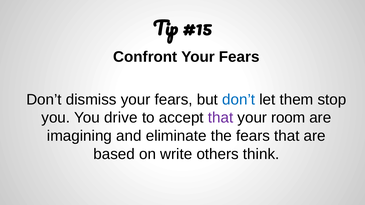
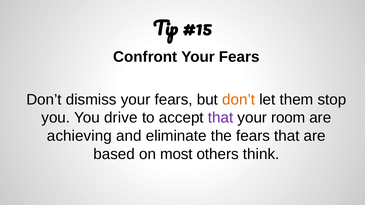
don’t colour: blue -> orange (239, 100)
imagining: imagining -> achieving (79, 136)
write: write -> most (176, 154)
